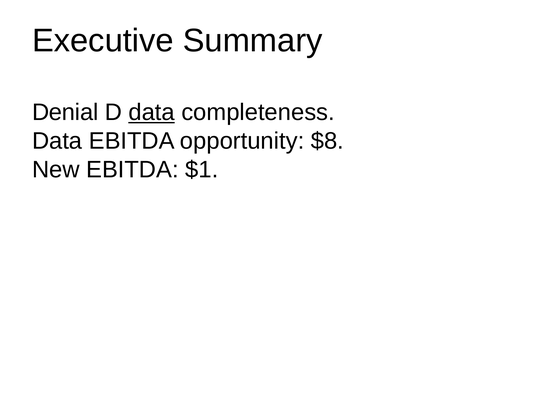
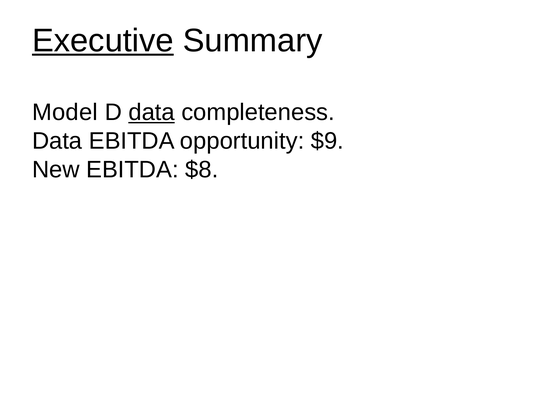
Executive underline: none -> present (103, 41)
Denial: Denial -> Model (65, 112)
$8: $8 -> $9 (327, 141)
$1: $1 -> $8 (202, 169)
